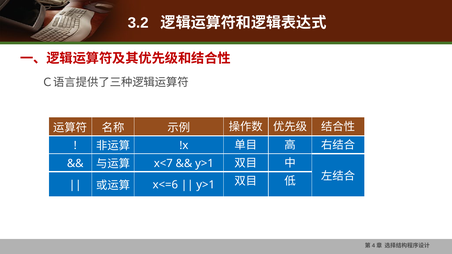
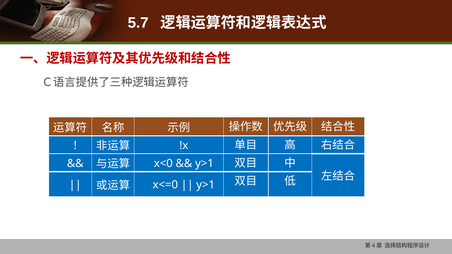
3.2: 3.2 -> 5.7 (138, 23)
x<7: x<7 -> x<0 (163, 163)
x<=6: x<=6 -> x<=0 (165, 185)
